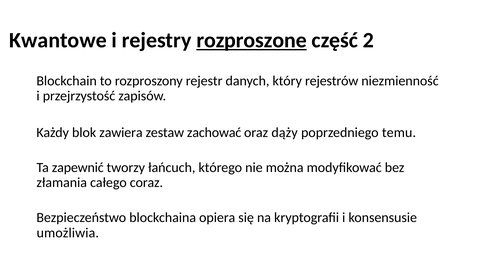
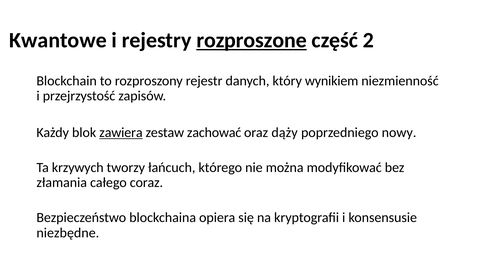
rejestrów: rejestrów -> wynikiem (332, 81)
zawiera underline: none -> present (121, 133)
temu: temu -> nowy (399, 133)
zapewnić: zapewnić -> krzywych (78, 168)
umożliwia: umożliwia -> niezbędne (68, 233)
